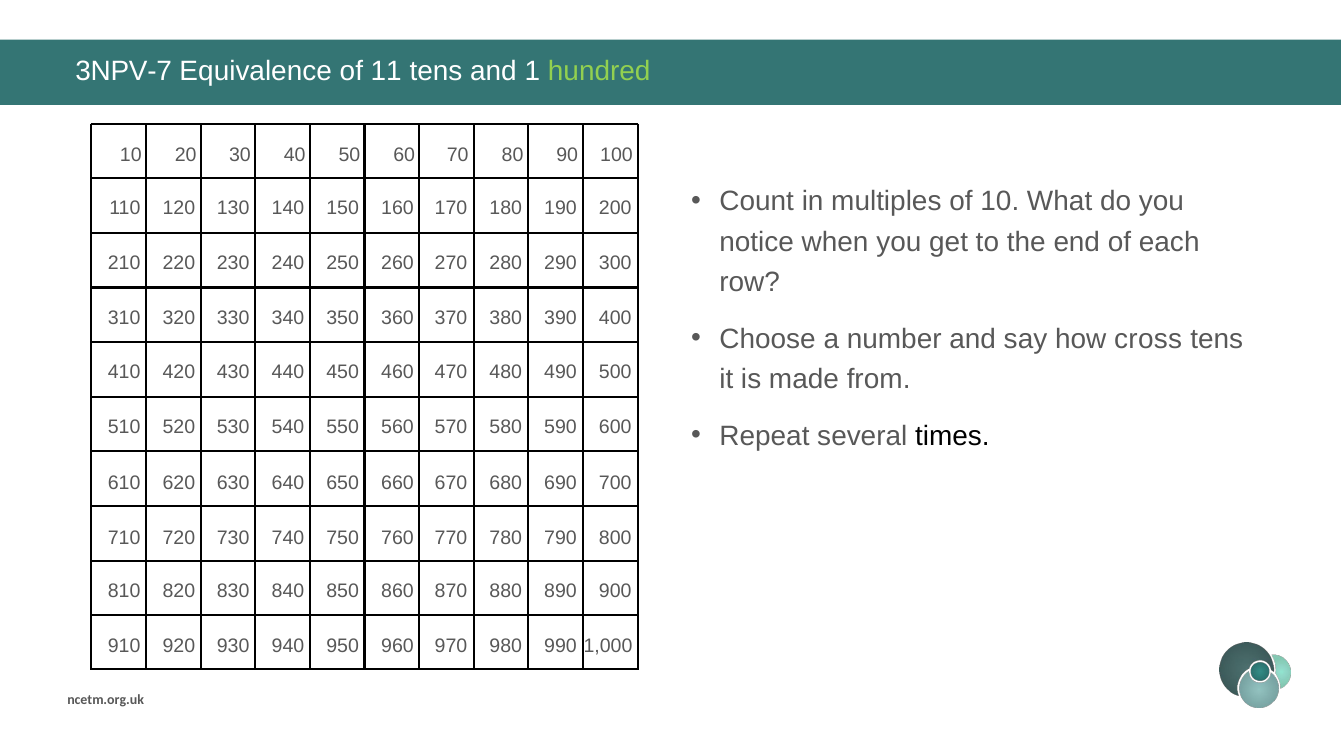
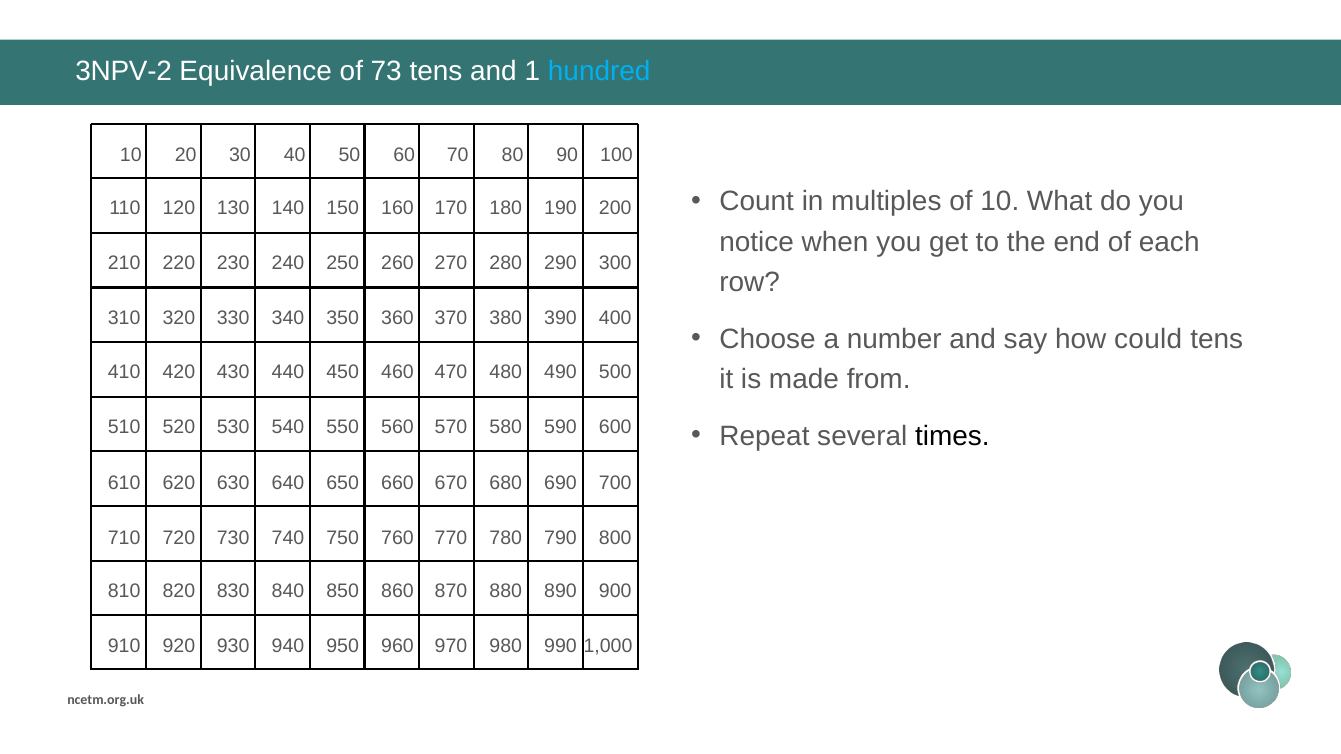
3NPV-7: 3NPV-7 -> 3NPV-2 (124, 71)
11: 11 -> 73 (386, 71)
hundred colour: light green -> light blue (599, 71)
cross: cross -> could (1148, 339)
